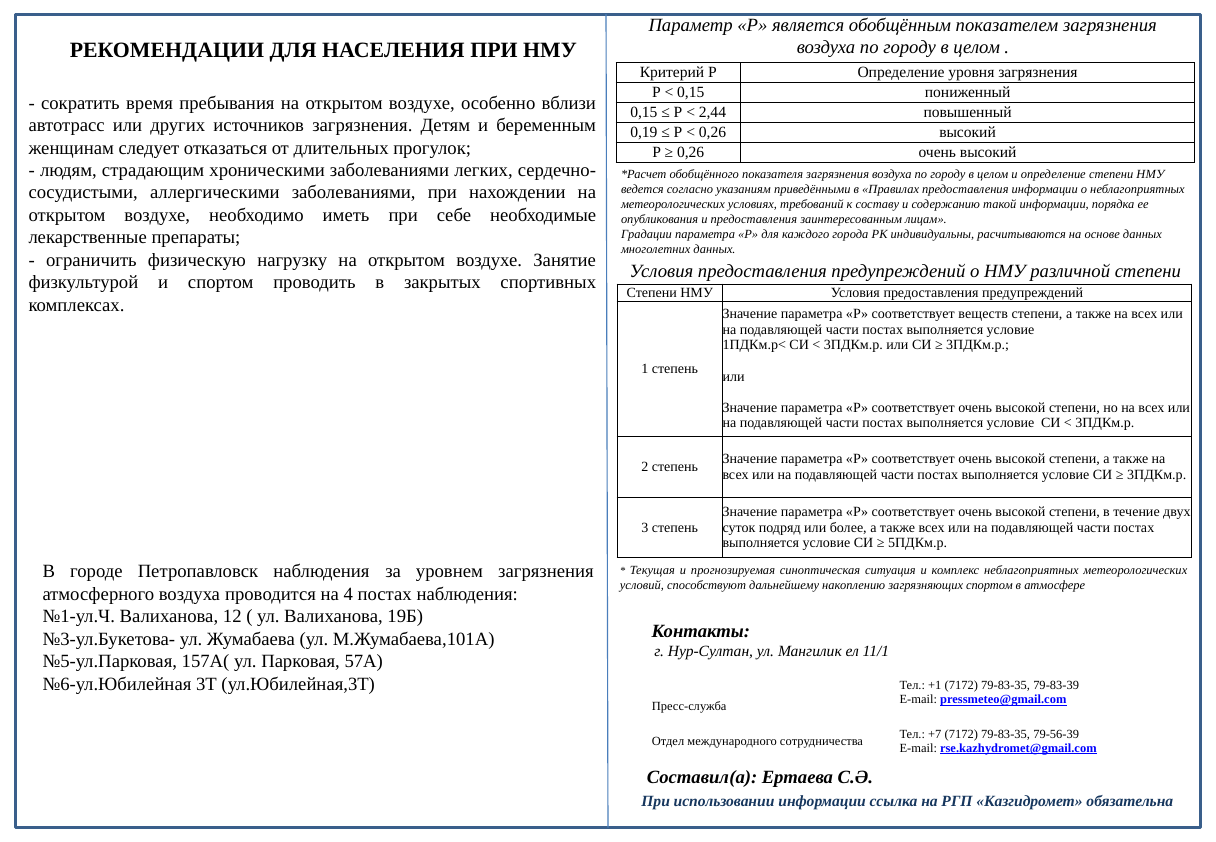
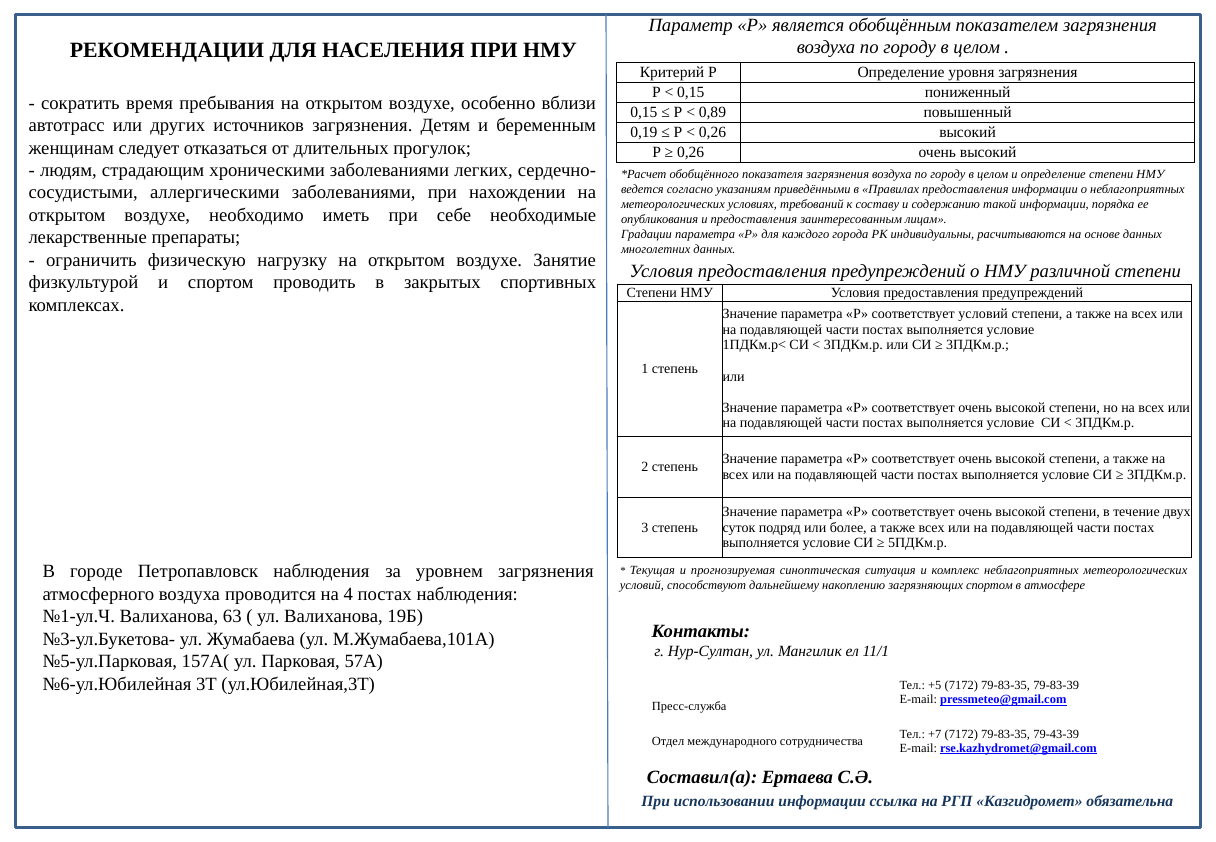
2,44: 2,44 -> 0,89 (712, 112)
соответствует веществ: веществ -> условий (983, 314)
12: 12 -> 63 (232, 616)
+1: +1 -> +5 (935, 685)
79-56-39: 79-56-39 -> 79-43-39 (1056, 734)
